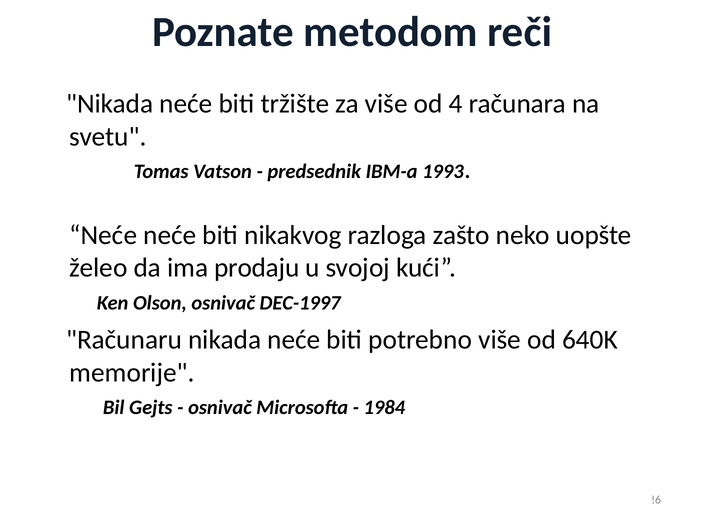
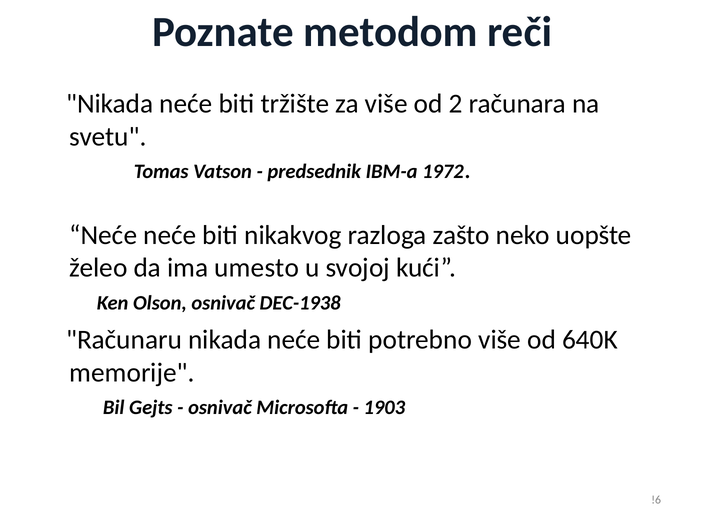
4: 4 -> 2 (456, 104)
1993: 1993 -> 1972 (443, 172)
prodaju: prodaju -> umesto (257, 268)
DEC-1997: DEC-1997 -> DEC-1938 (300, 303)
1984: 1984 -> 1903 (384, 408)
